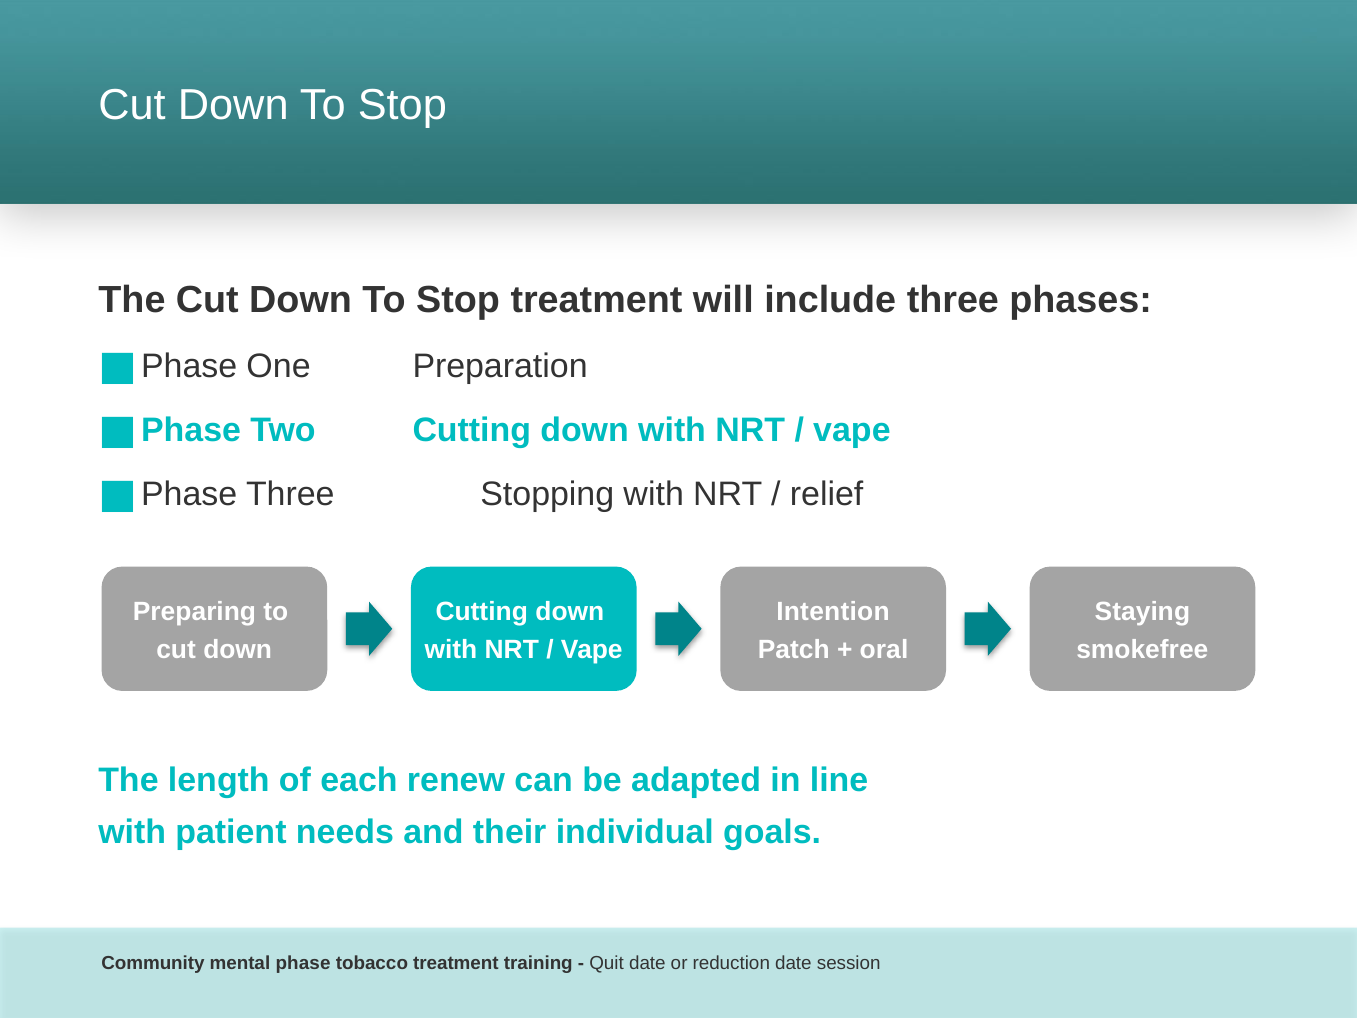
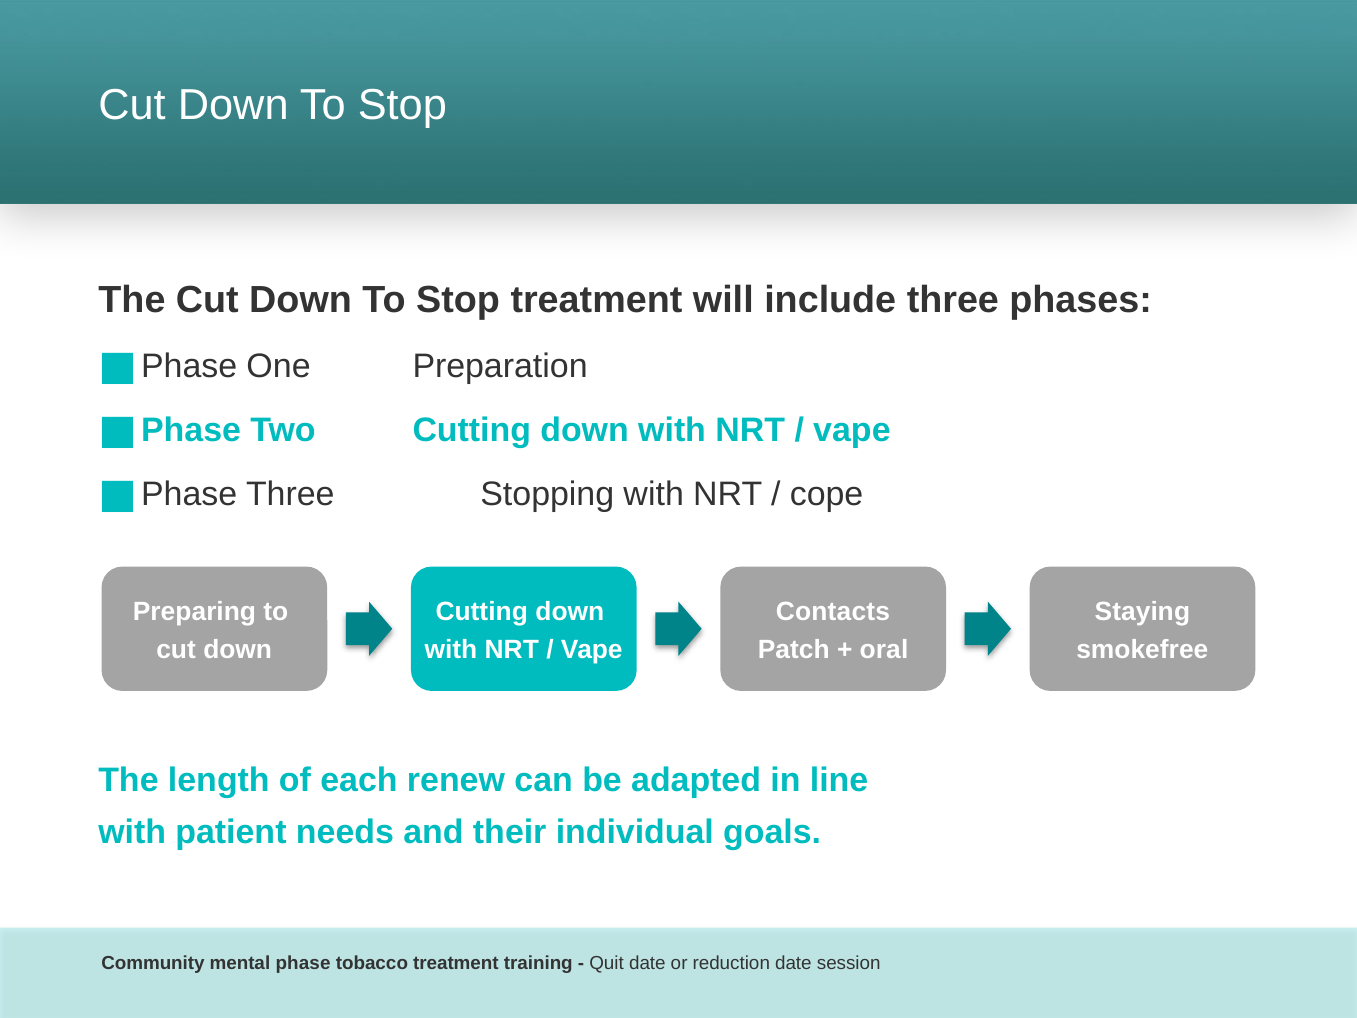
relief: relief -> cope (827, 494)
Intention: Intention -> Contacts (833, 612)
